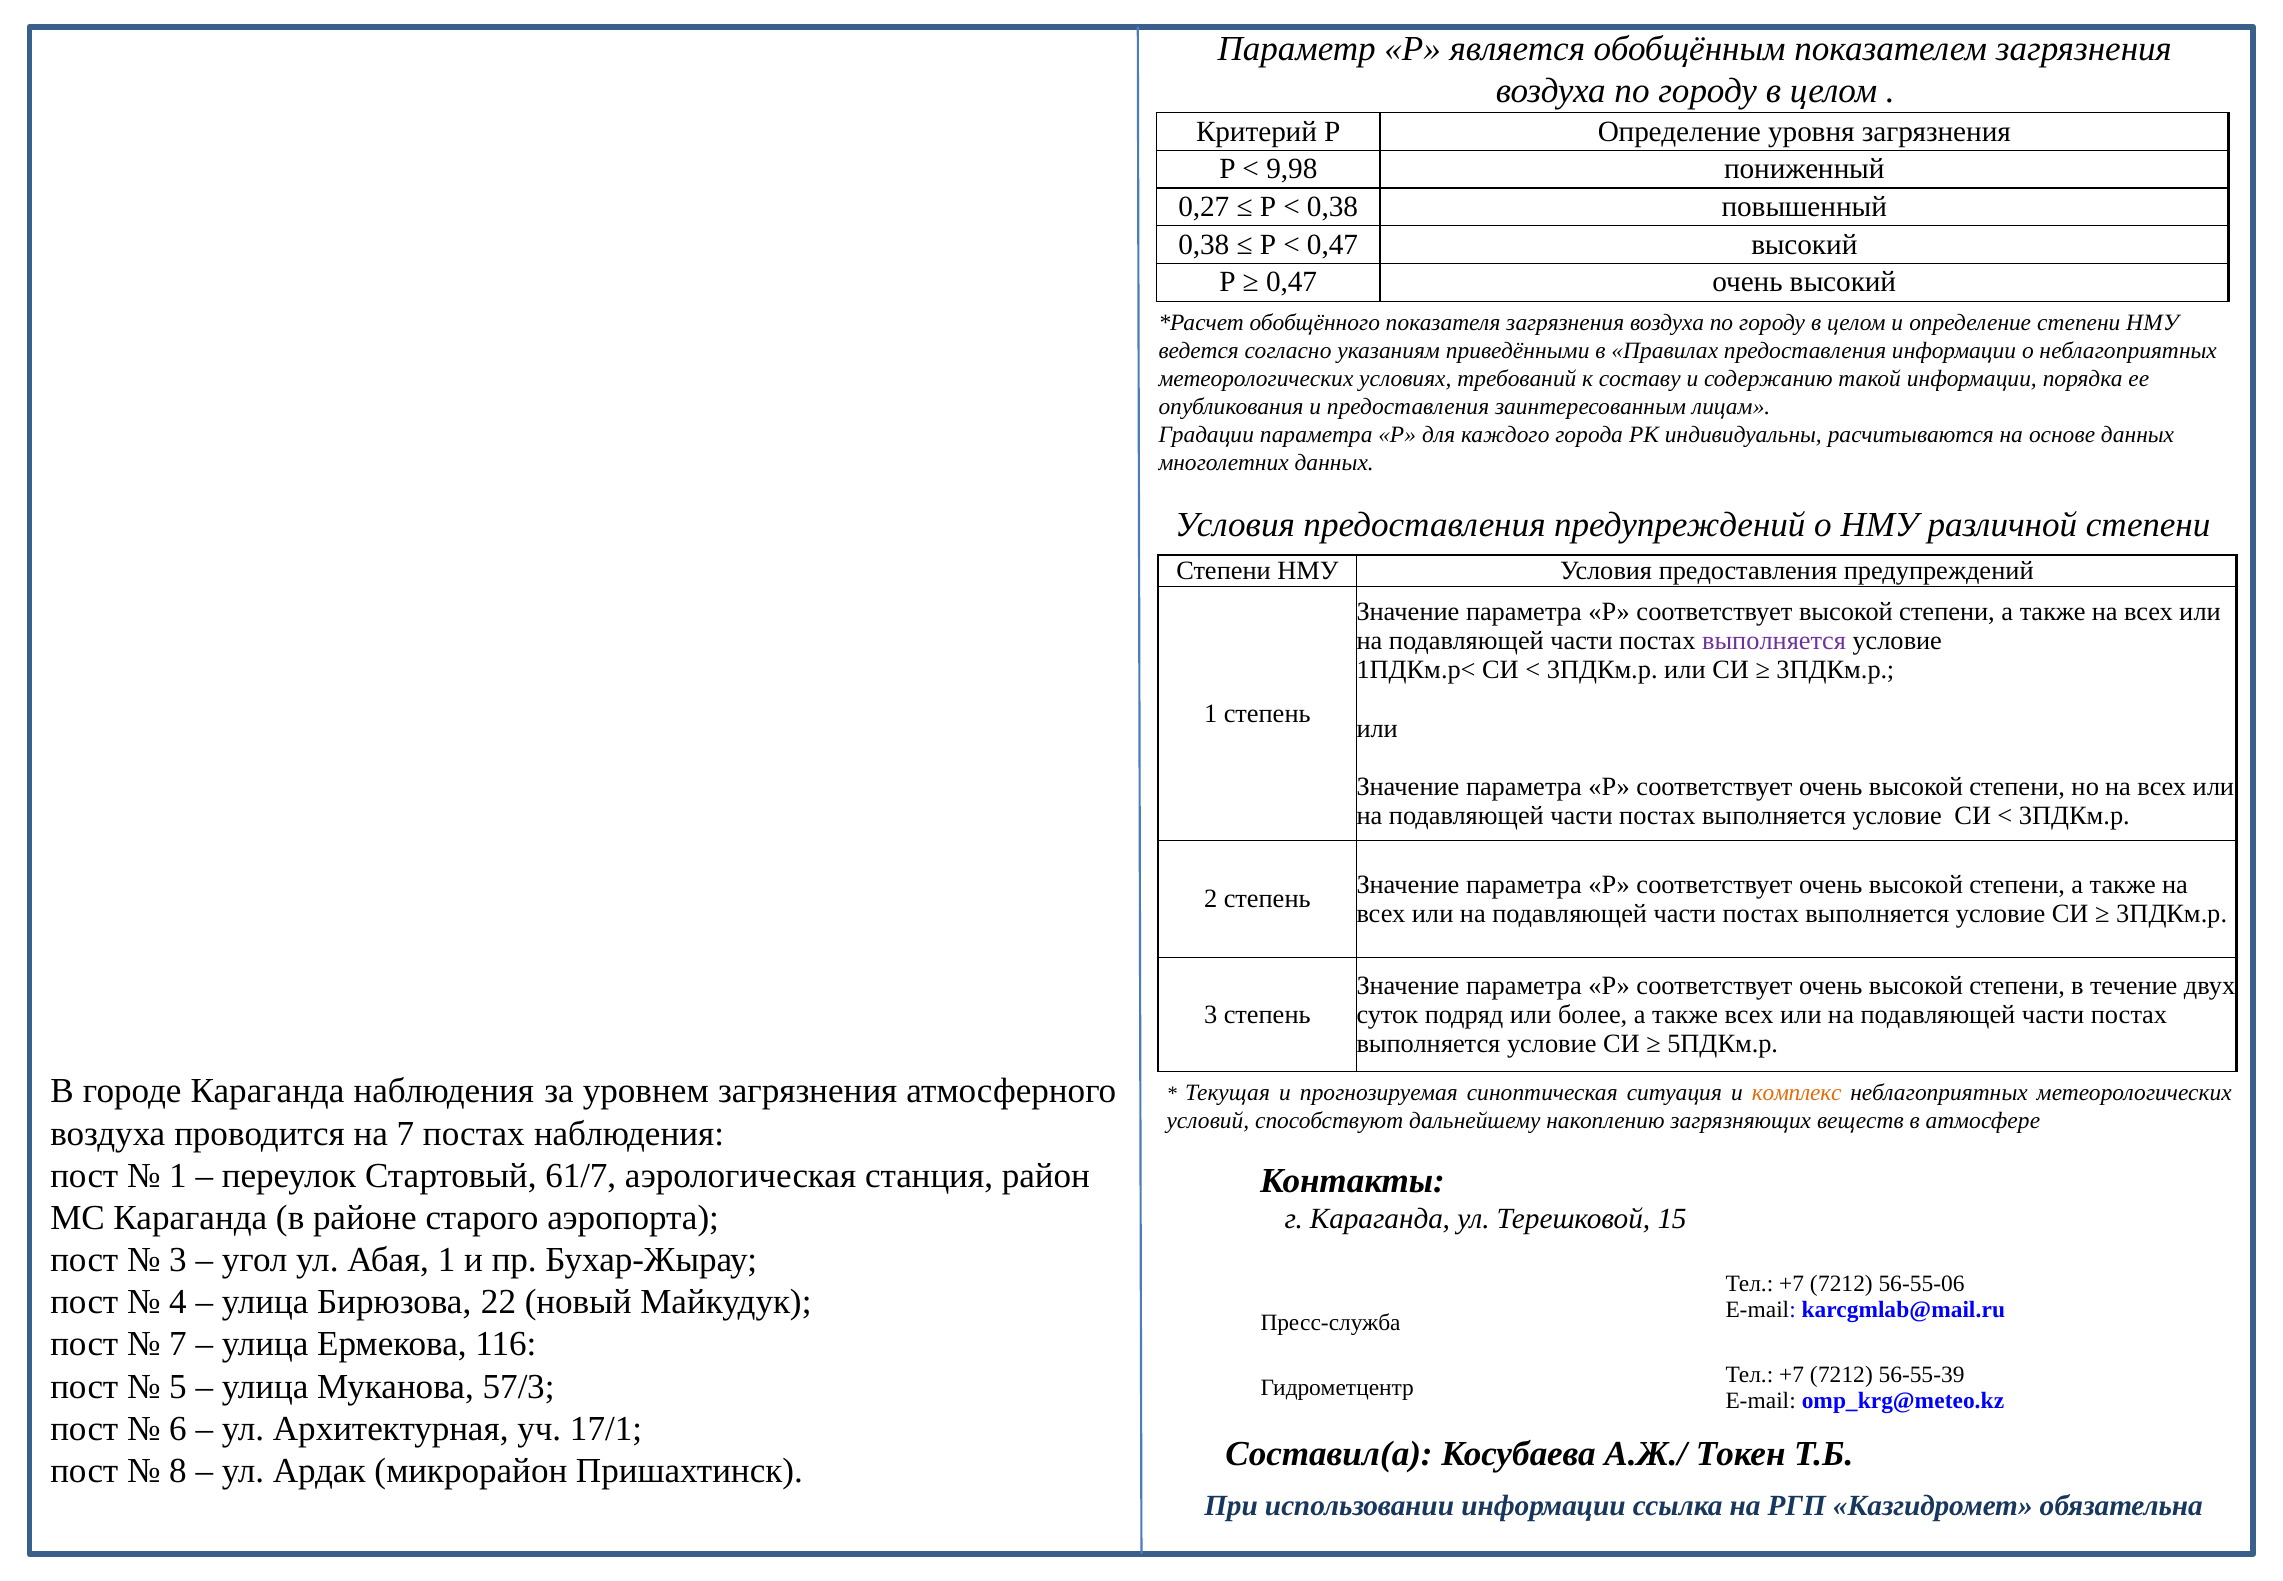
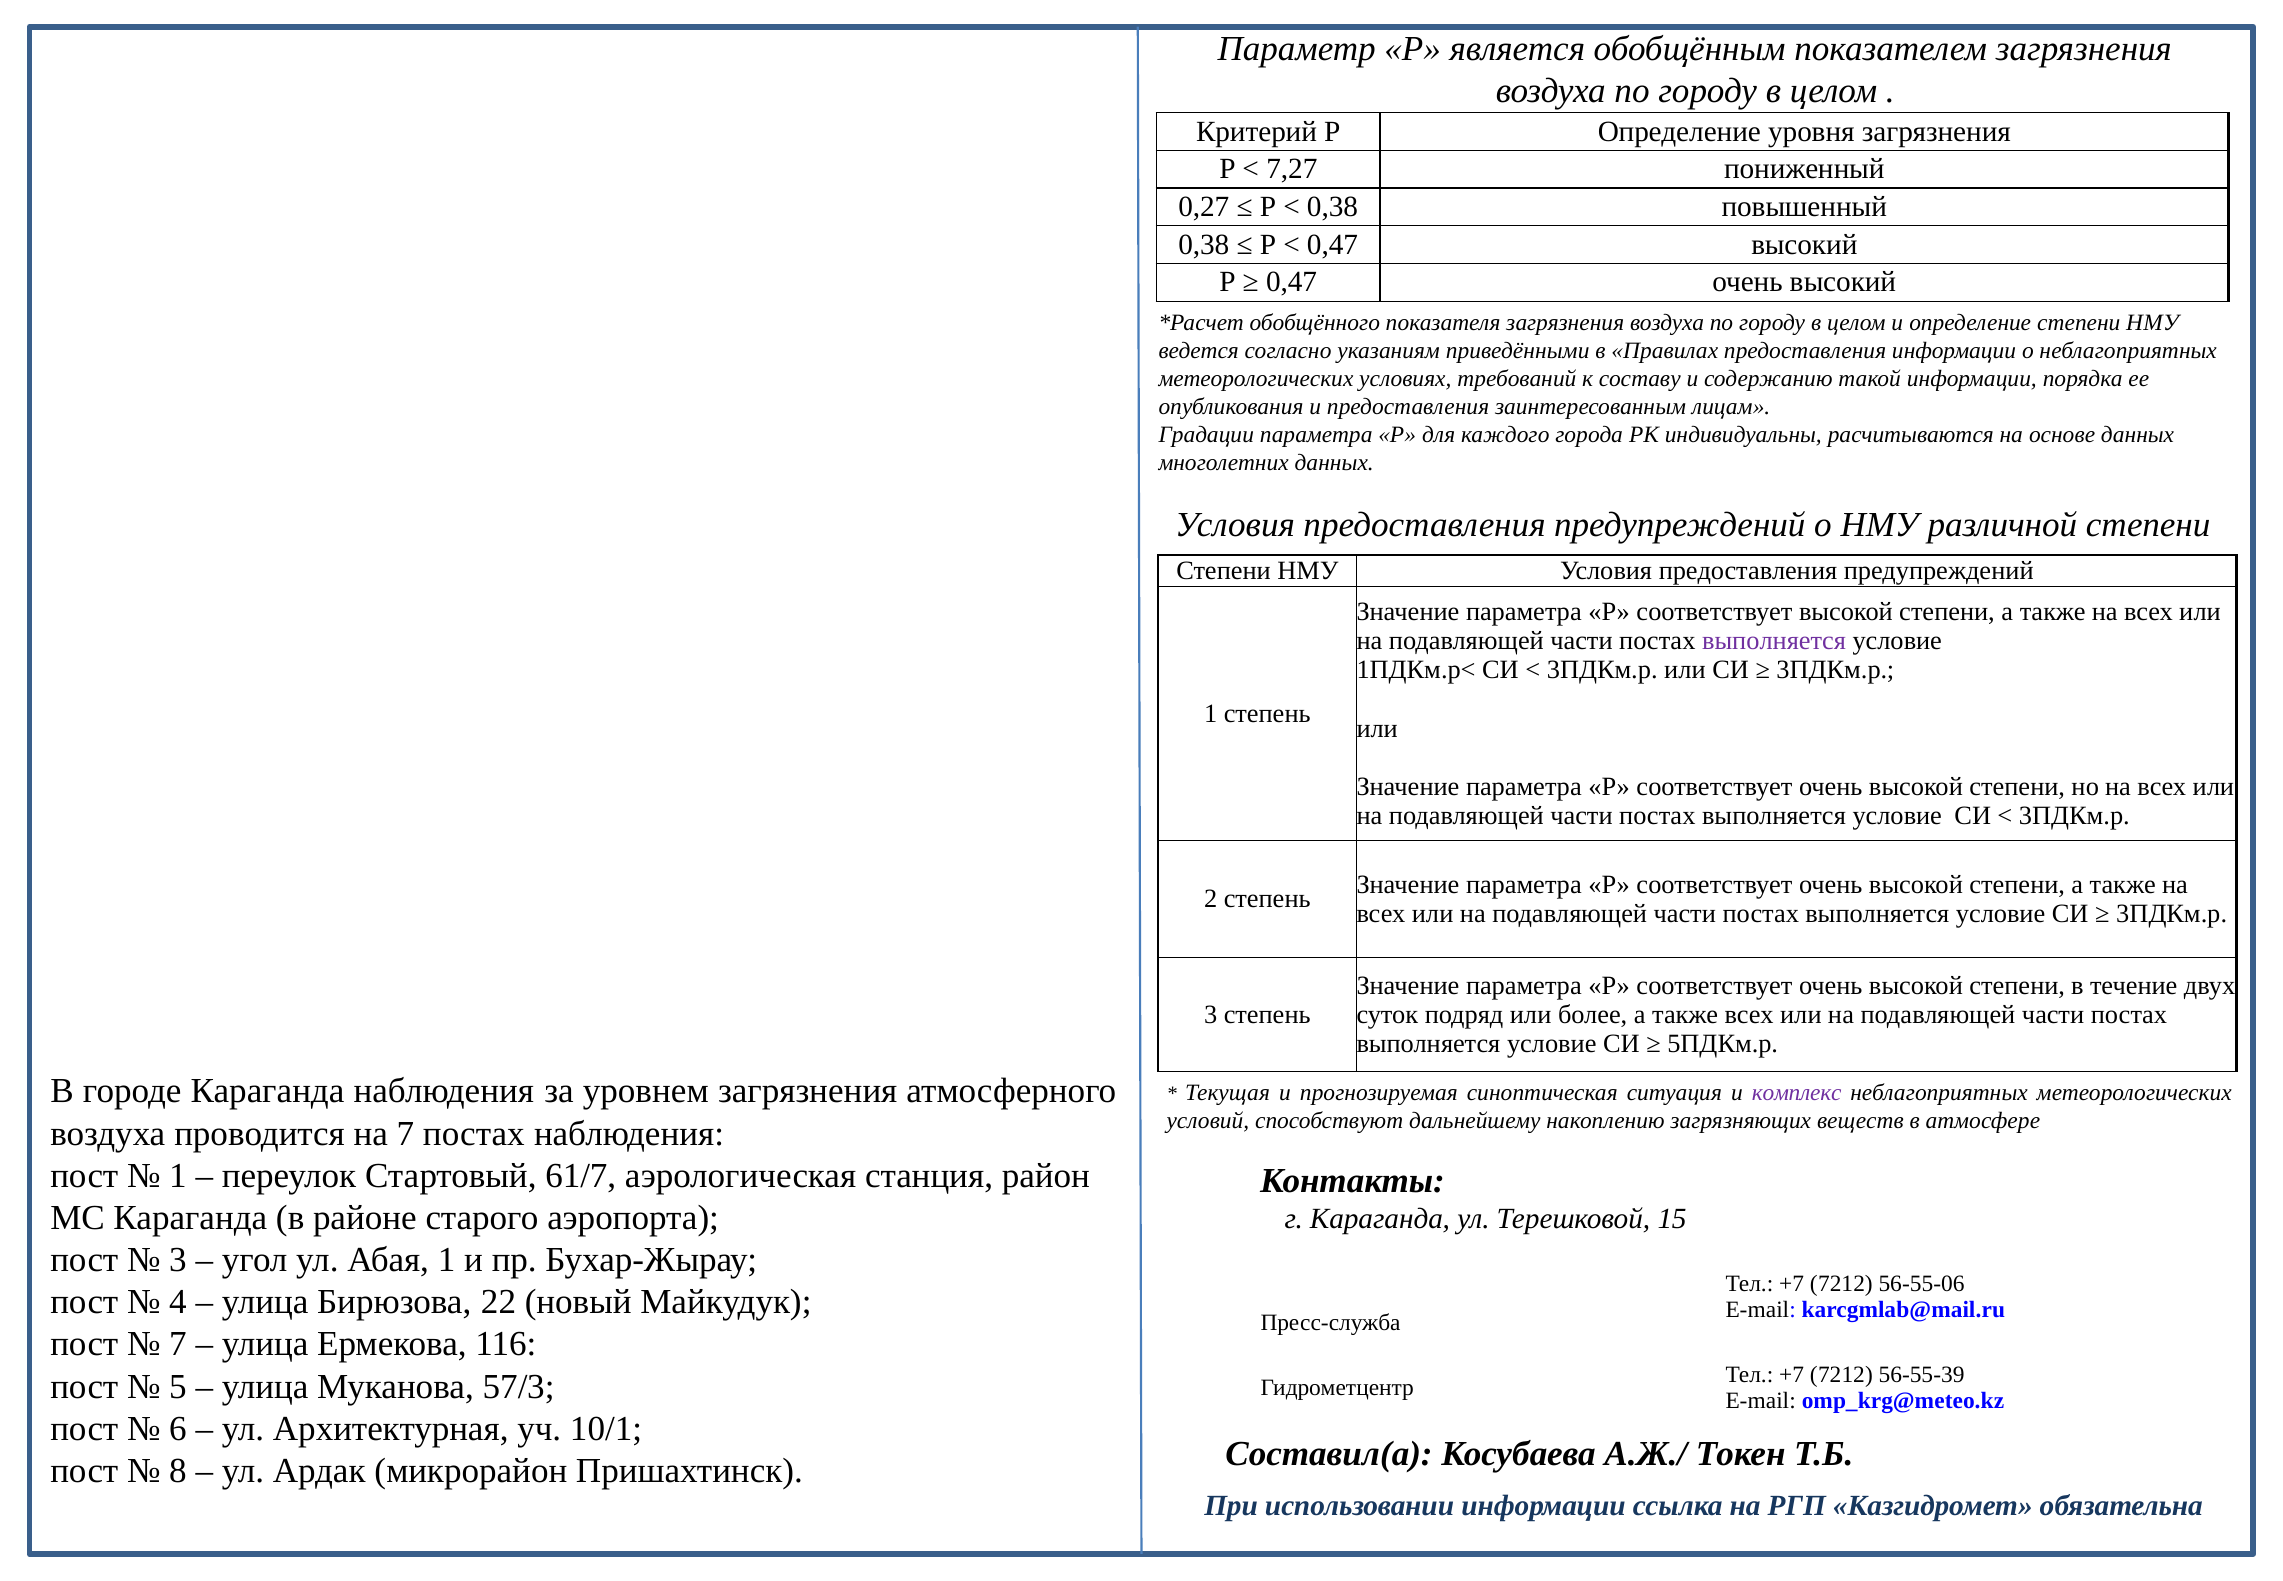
9,98: 9,98 -> 7,27 (1292, 169)
комплекс colour: orange -> purple (1797, 1093)
17/1: 17/1 -> 10/1 (606, 1428)
